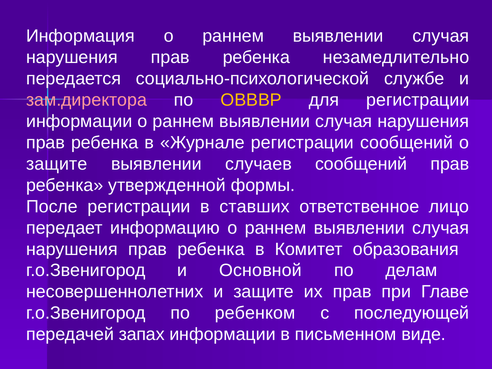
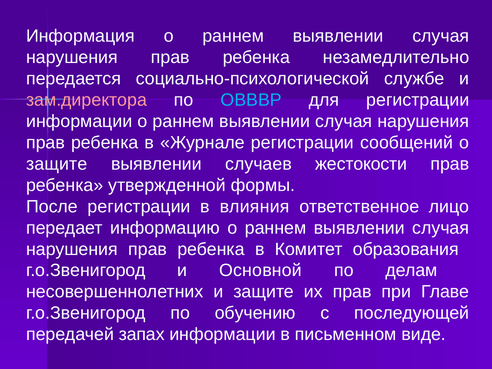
ОВВВР colour: yellow -> light blue (251, 100)
случаев сообщений: сообщений -> жестокости (361, 164)
ставших: ставших -> влияния (255, 207)
ребенком: ребенком -> обучению (255, 313)
